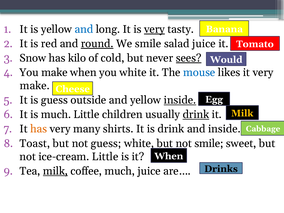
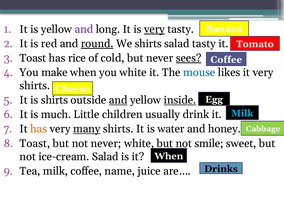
and colour: blue -> purple (84, 29)
We smile: smile -> shirts (148, 44)
salad juice: juice -> tasty (204, 44)
Snow: Snow -> Toast (33, 58)
kilo: kilo -> rice (77, 58)
Would: Would -> Coffee (226, 60)
make: make -> shirts (35, 86)
is guess: guess -> shirts (54, 100)
and underline: none -> present (118, 100)
Milk colour: yellow -> light blue (242, 113)
drink underline: present -> none (196, 115)
many underline: none -> present (87, 129)
is drink: drink -> water (171, 129)
and inside: inside -> honey (224, 129)
not guess: guess -> never (106, 143)
ice-cream Little: Little -> Salad (105, 157)
milk underline: present -> none (55, 171)
coffee much: much -> name (120, 171)
